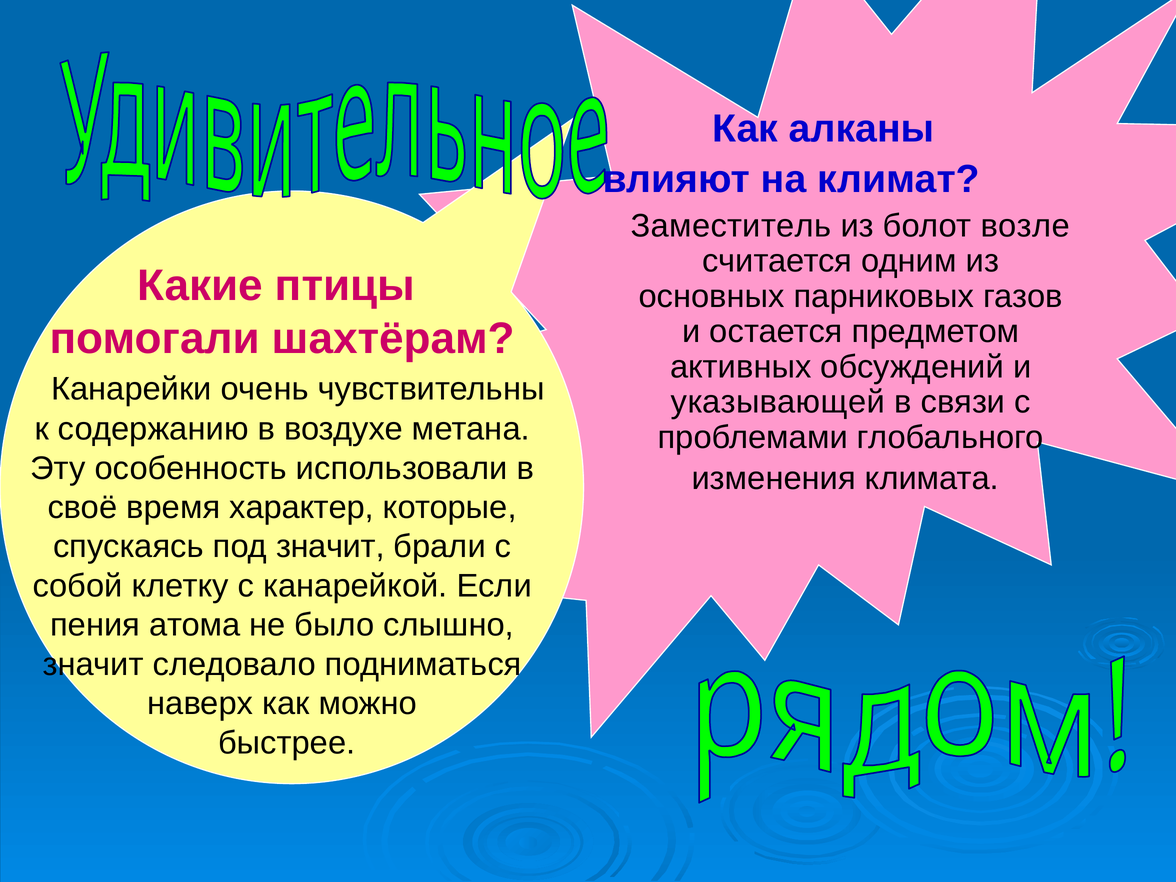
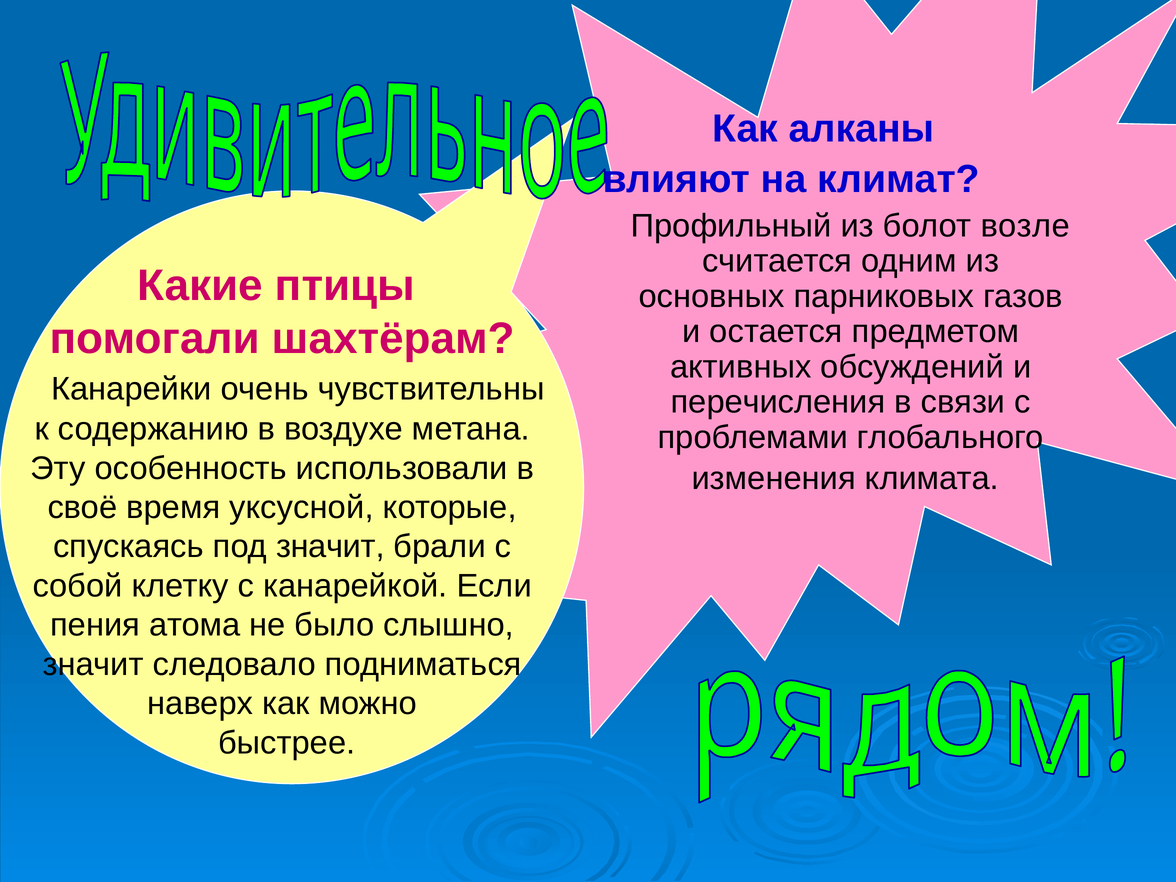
Заместитель: Заместитель -> Профильный (731, 226)
указывающей: указывающей -> перечисления (778, 402)
характер: характер -> уксусной (301, 507)
